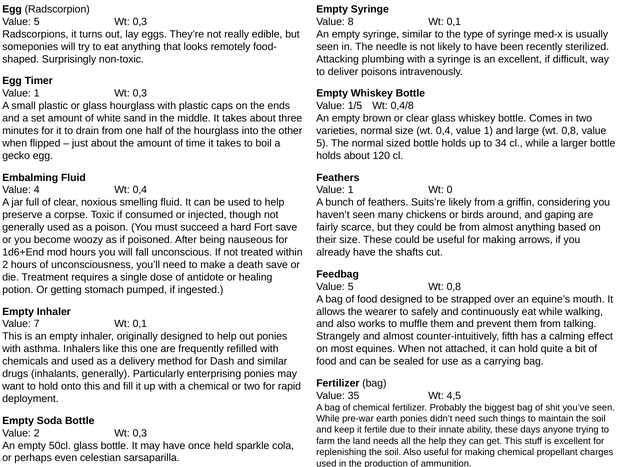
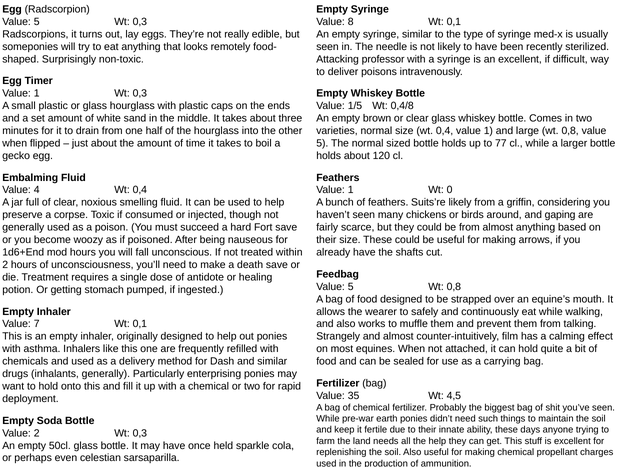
plumbing: plumbing -> professor (383, 59)
34: 34 -> 77 (501, 143)
fifth: fifth -> film (510, 336)
